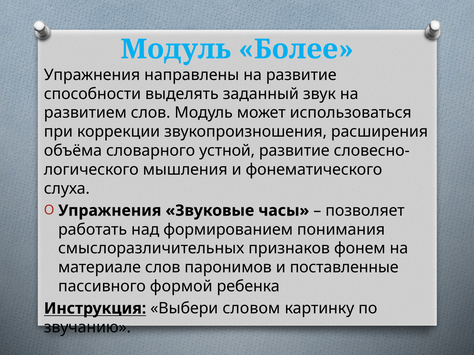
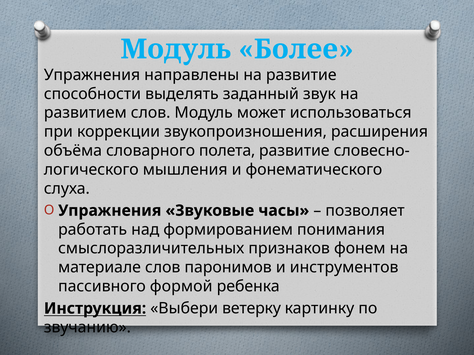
устной: устной -> полета (227, 151)
поставленные: поставленные -> инструментов (344, 268)
словом: словом -> ветерку (252, 309)
